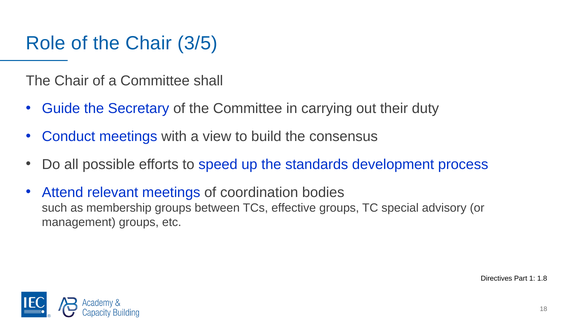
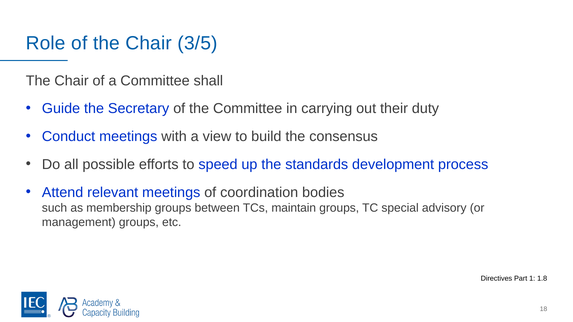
effective: effective -> maintain (294, 208)
